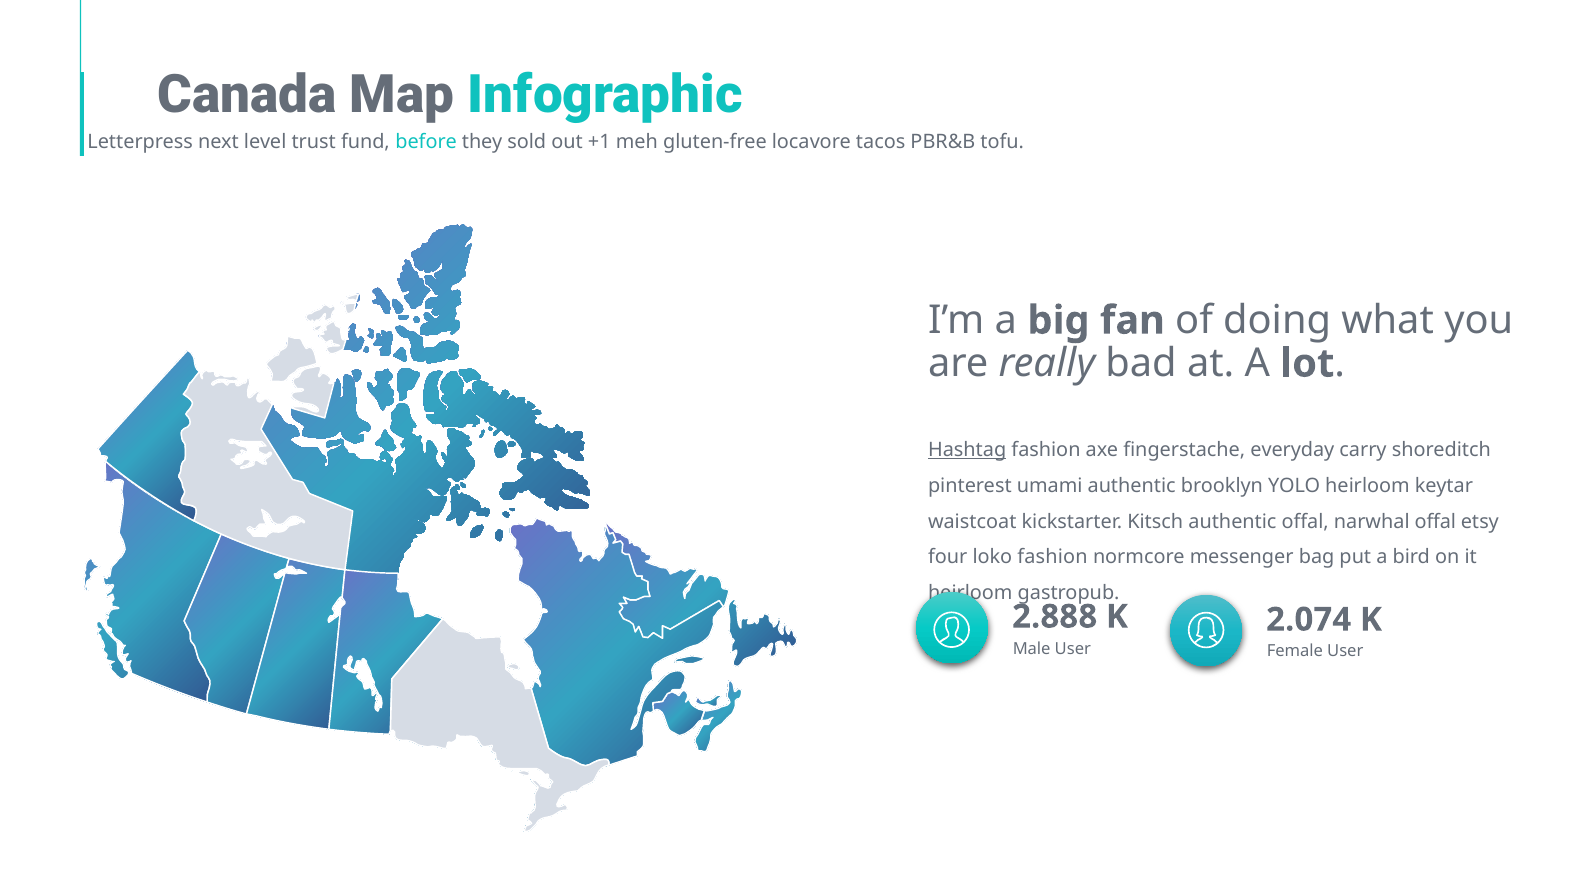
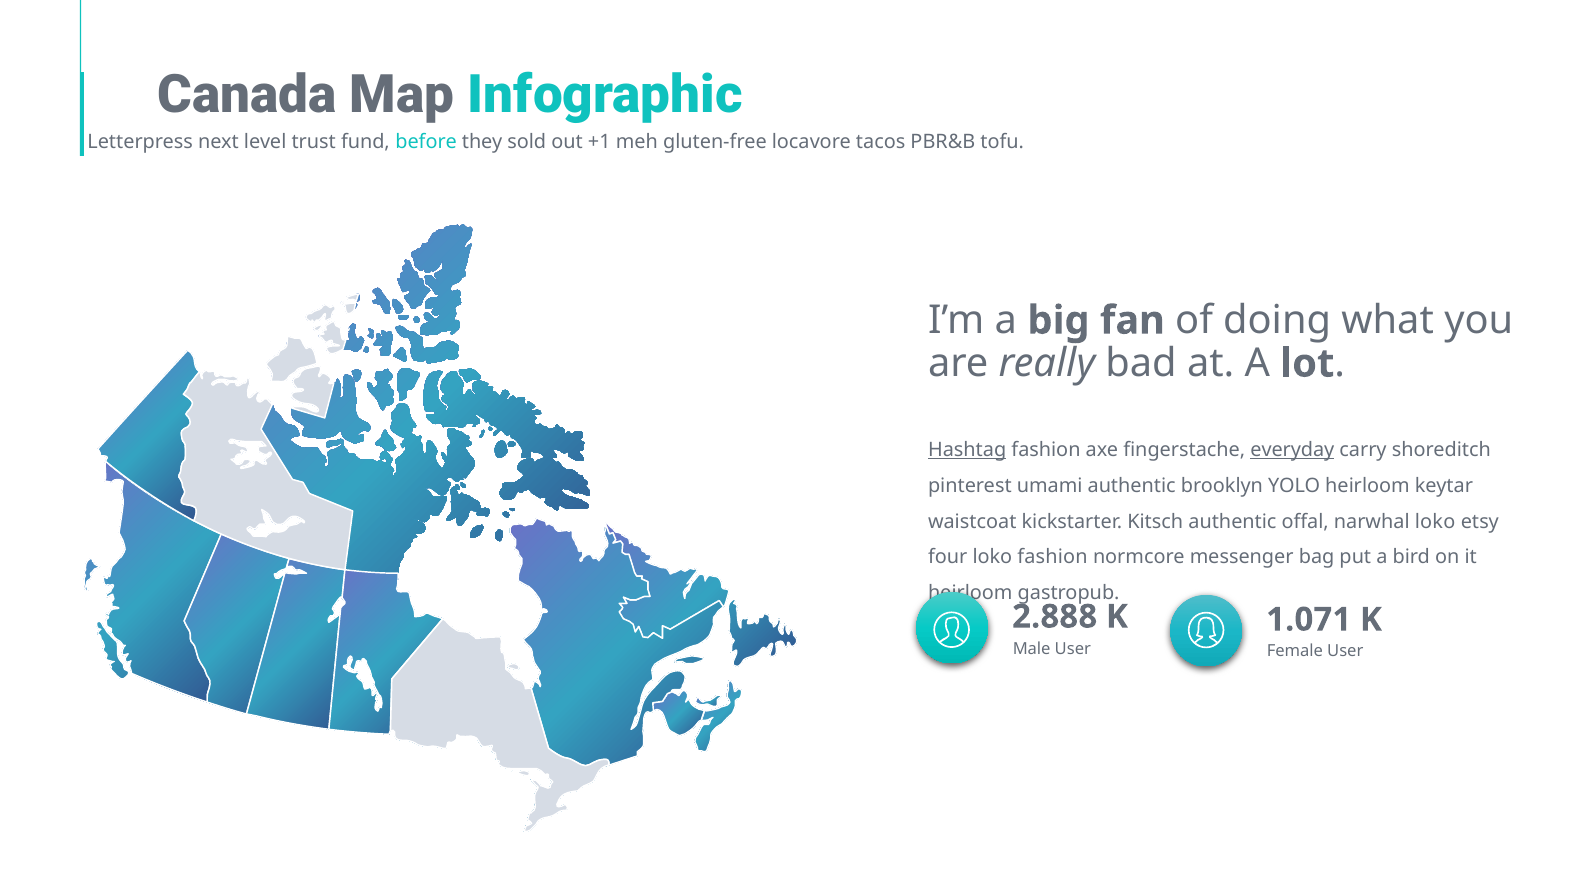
everyday underline: none -> present (1292, 450)
narwhal offal: offal -> loko (1435, 521)
2.074: 2.074 -> 1.071 (1309, 620)
